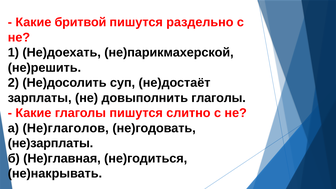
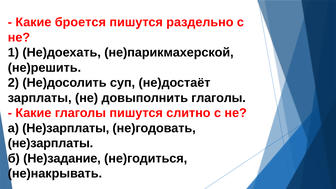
бритвой: бритвой -> броется (80, 22)
а Не)глаголов: Не)глаголов -> Не)зарплаты (66, 128)
Не)главная: Не)главная -> Не)задание (62, 158)
